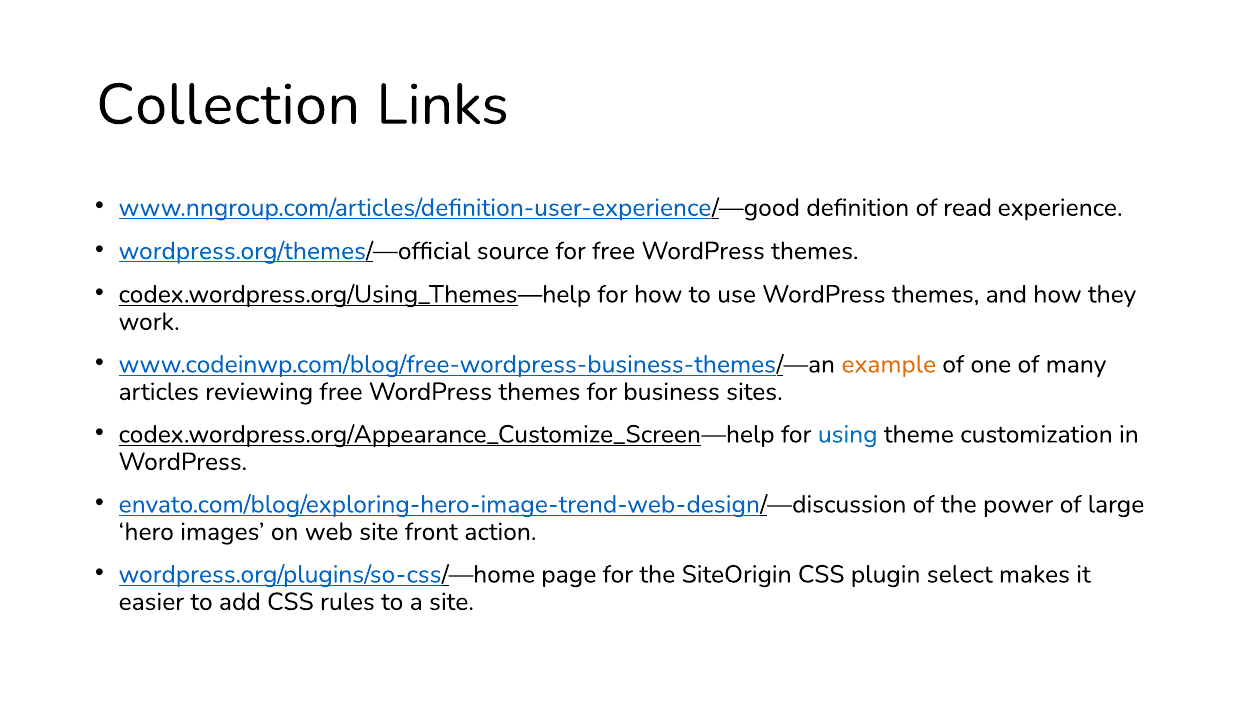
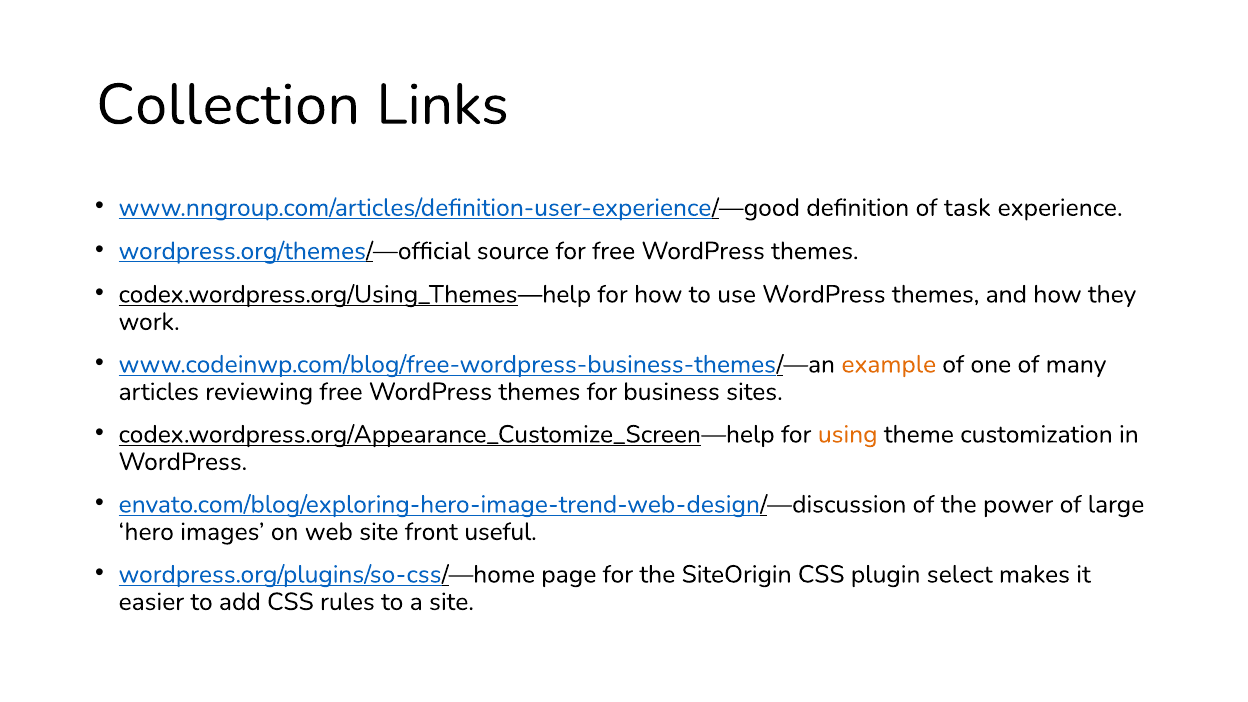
read: read -> task (967, 208)
using colour: blue -> orange (848, 434)
action: action -> useful (501, 532)
